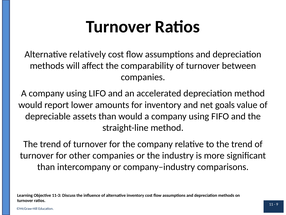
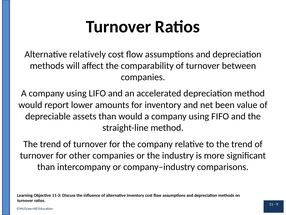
goals: goals -> been (225, 105)
